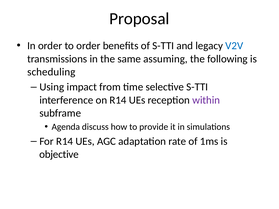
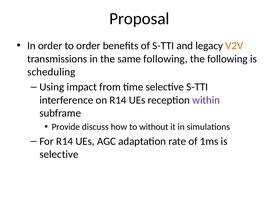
V2V colour: blue -> orange (234, 46)
same assuming: assuming -> following (165, 59)
Agenda: Agenda -> Provide (66, 127)
provide: provide -> without (154, 127)
objective: objective -> selective (59, 154)
